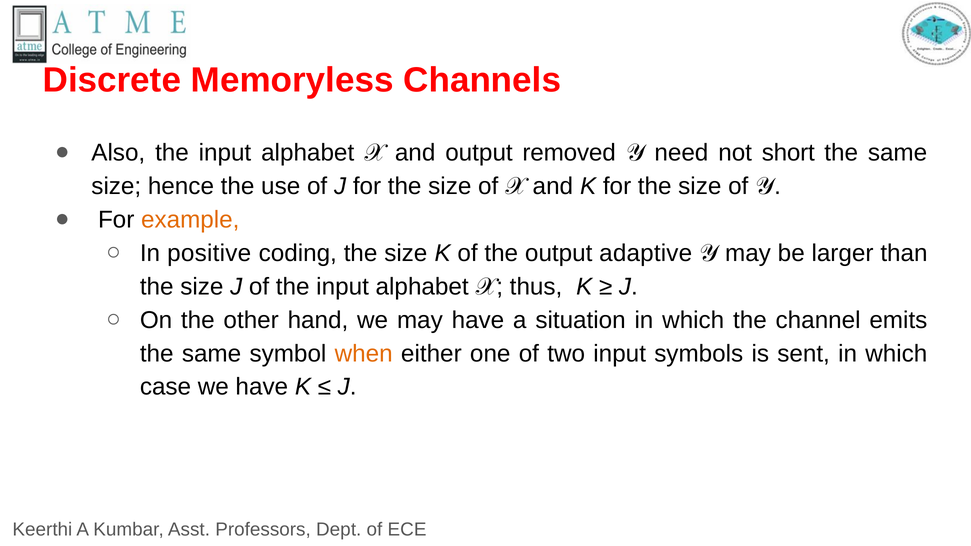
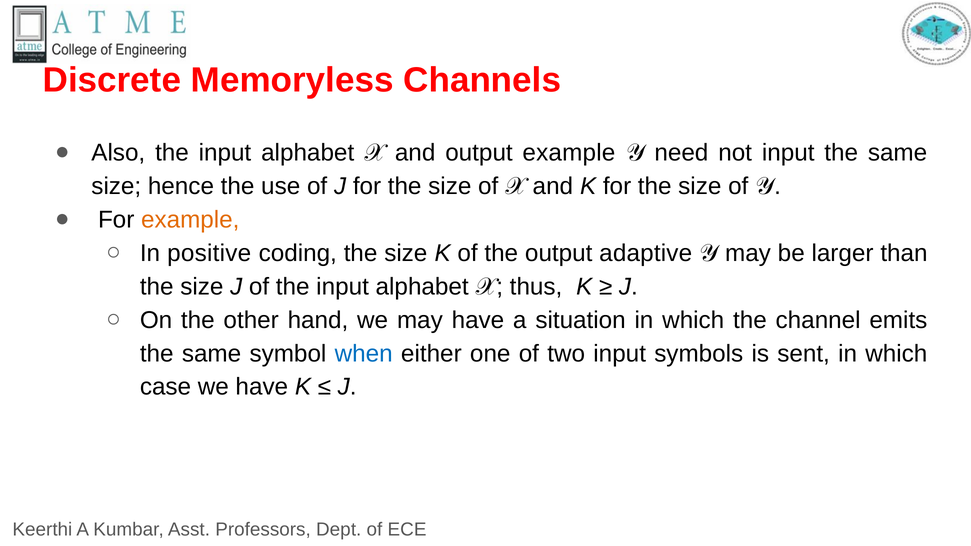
output removed: removed -> example (569, 153)
not short: short -> input (788, 153)
when colour: orange -> blue (364, 354)
